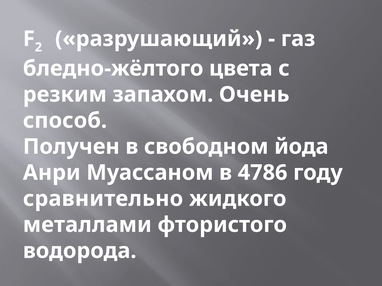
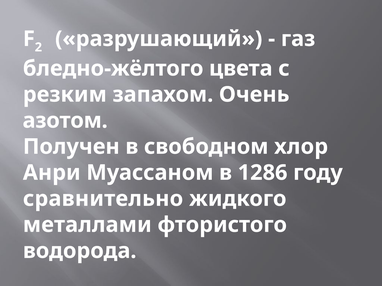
способ: способ -> азотом (65, 121)
йода: йода -> хлор (301, 147)
4786: 4786 -> 1286 (263, 173)
